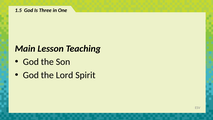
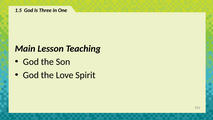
Lord: Lord -> Love (65, 75)
